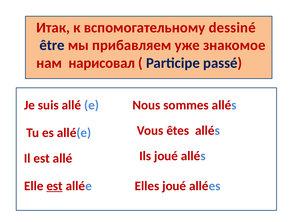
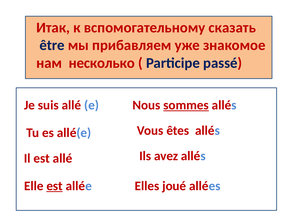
dessiné: dessiné -> сказать (232, 27)
нарисовал: нарисовал -> несколько (102, 63)
sommes underline: none -> present (186, 105)
Ils joué: joué -> avez (166, 155)
